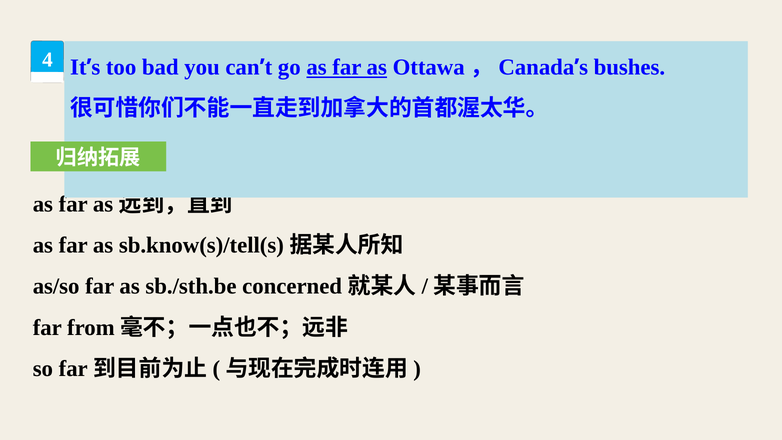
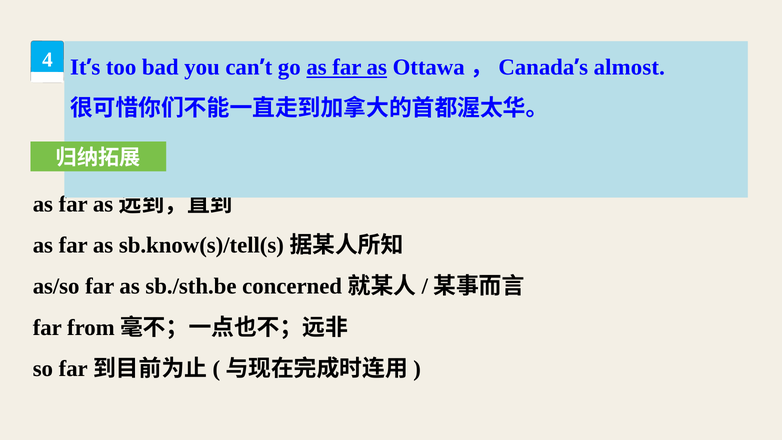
bushes: bushes -> almost (629, 67)
